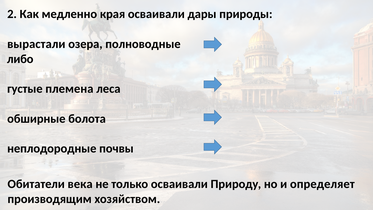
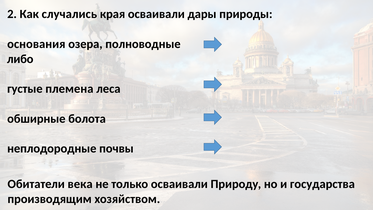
медленно: медленно -> случались (69, 14)
вырастали: вырастали -> основания (36, 44)
определяет: определяет -> государства (322, 184)
